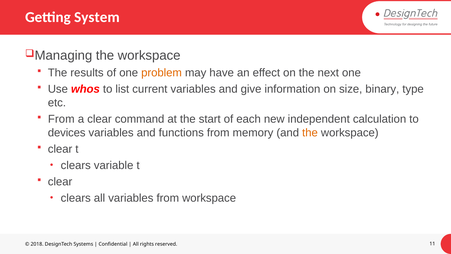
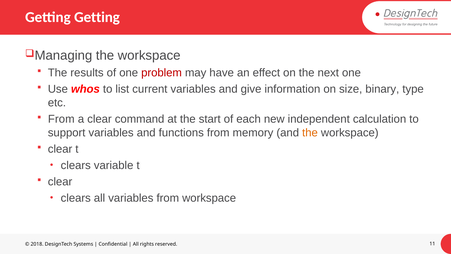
Getting System: System -> Getting (97, 17)
problem colour: orange -> red (162, 73)
devices: devices -> support (67, 132)
